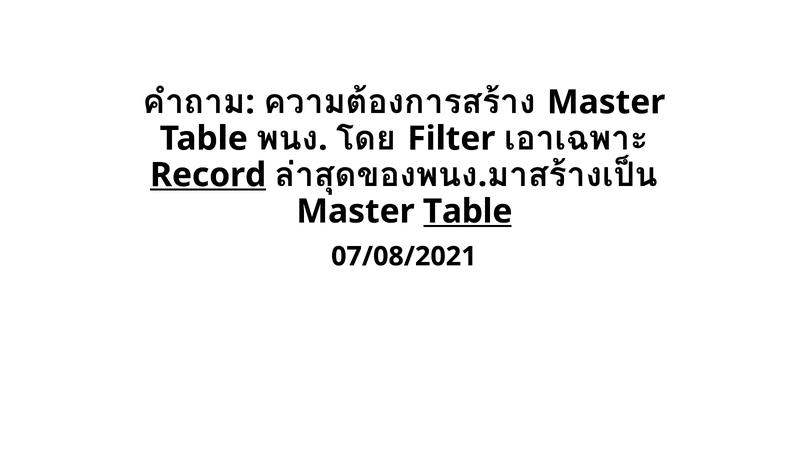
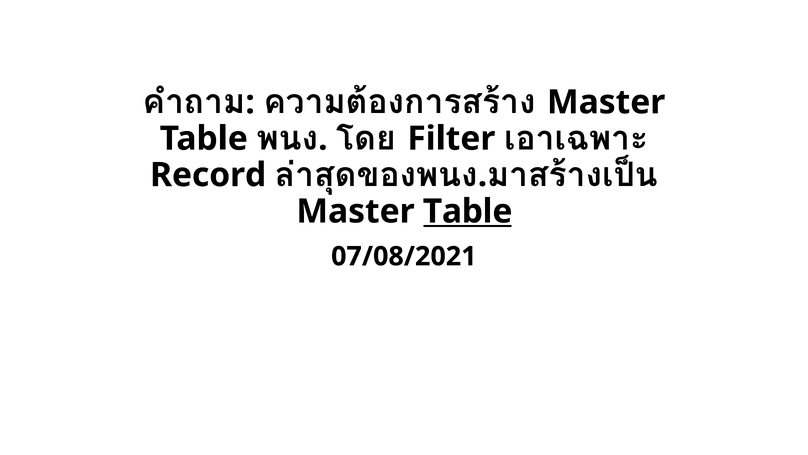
Record underline: present -> none (208, 175)
